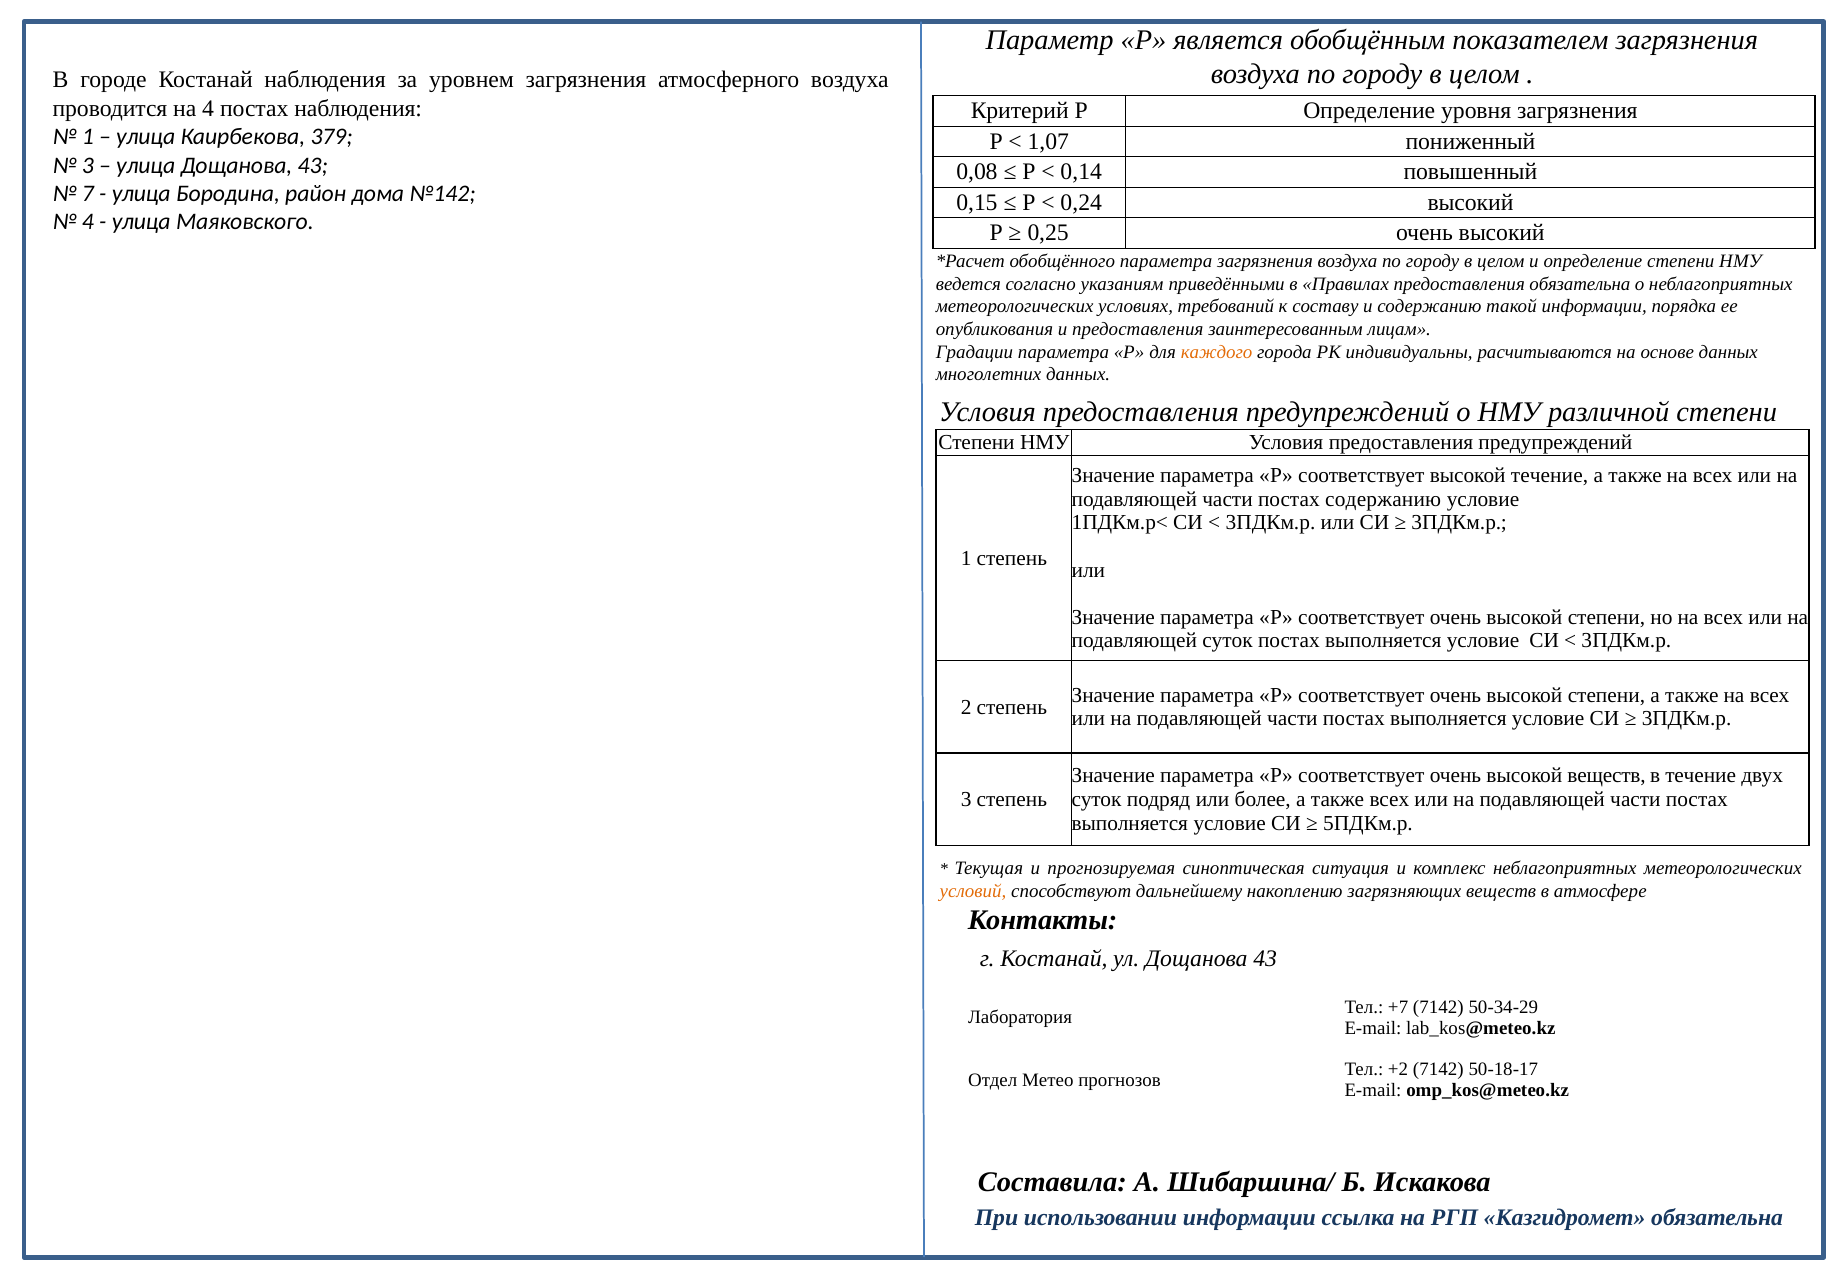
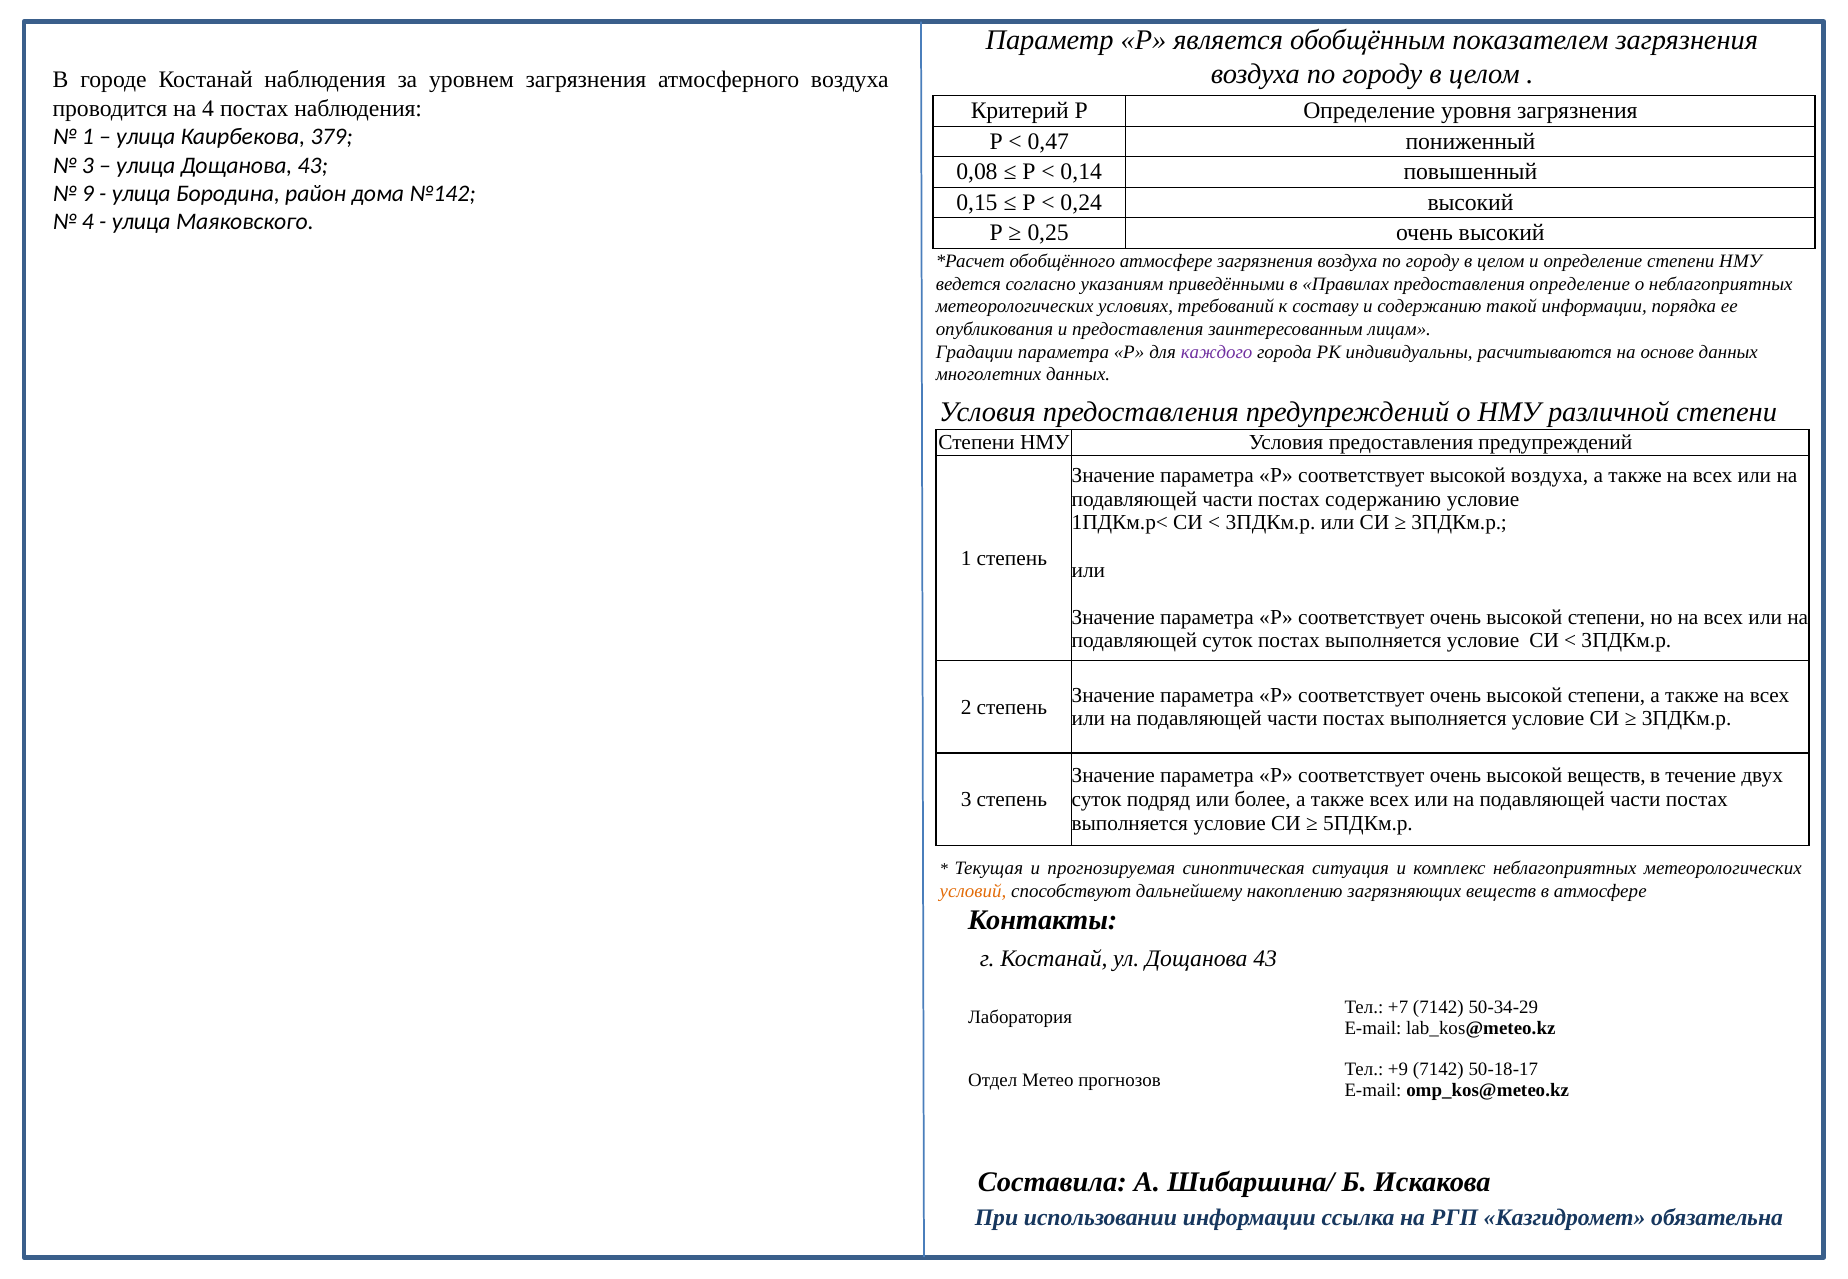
1,07: 1,07 -> 0,47 (1048, 141)
7: 7 -> 9 (88, 194)
обобщённого параметра: параметра -> атмосфере (1166, 261)
предоставления обязательна: обязательна -> определение (1580, 284)
каждого colour: orange -> purple (1217, 352)
высокой течение: течение -> воздуха (1549, 476)
+2: +2 -> +9 (1398, 1070)
